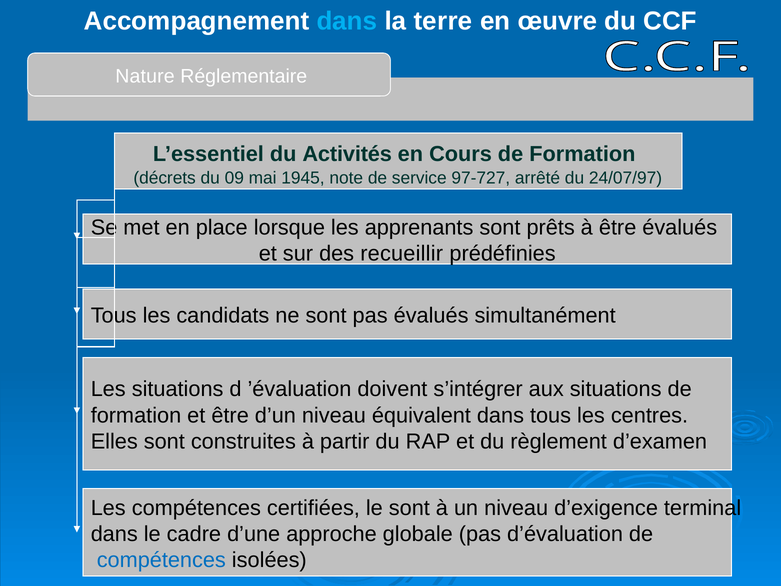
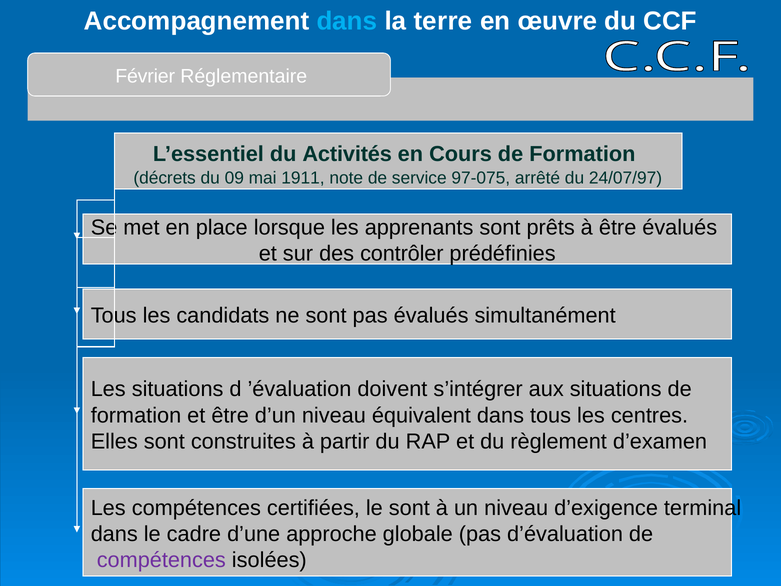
Nature: Nature -> Février (145, 76)
1945: 1945 -> 1911 (303, 178)
97-727: 97-727 -> 97-075 (481, 178)
recueillir: recueillir -> contrôler (402, 254)
compétences colour: blue -> purple (161, 560)
